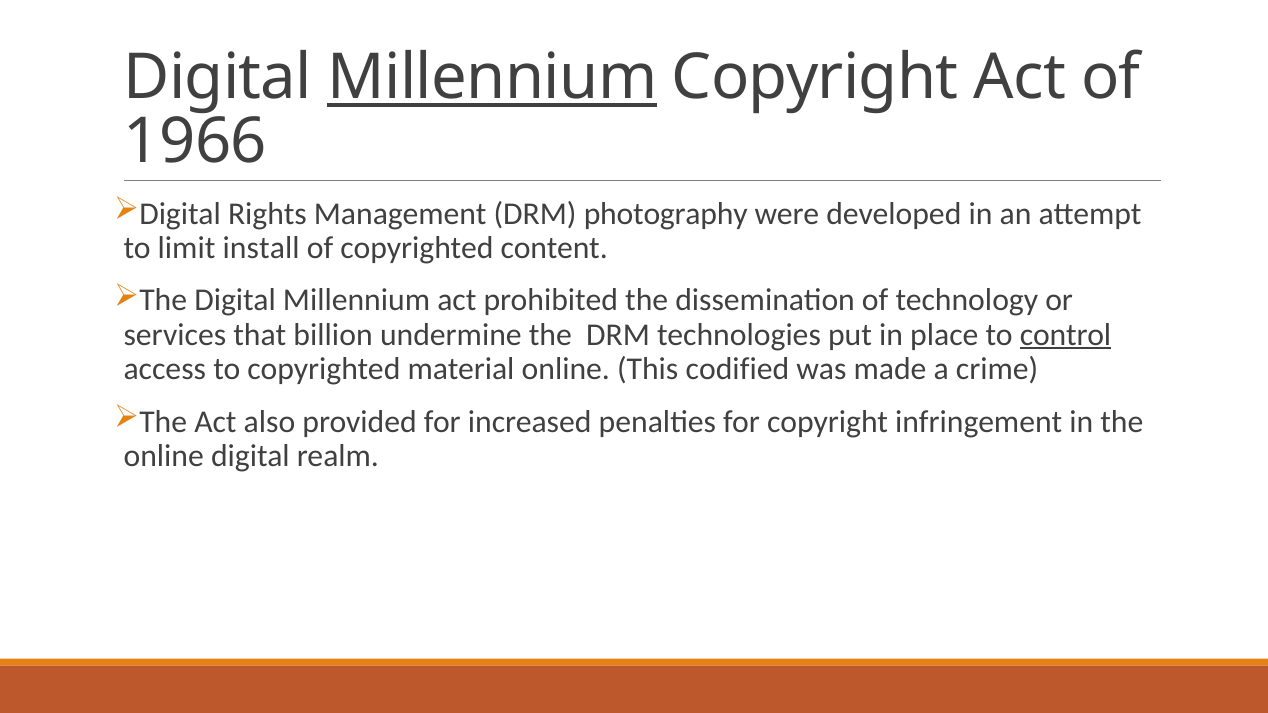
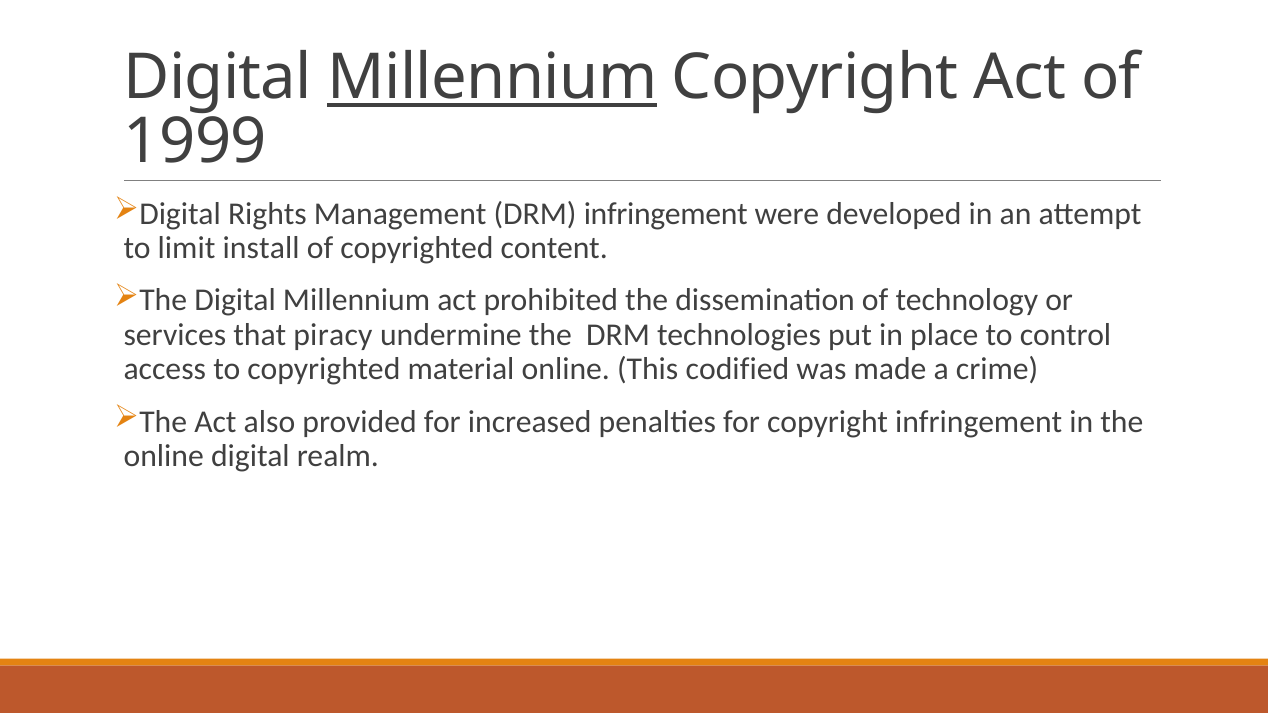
1966: 1966 -> 1999 (195, 142)
DRM photography: photography -> infringement (666, 214)
billion: billion -> piracy (333, 335)
control underline: present -> none (1066, 335)
